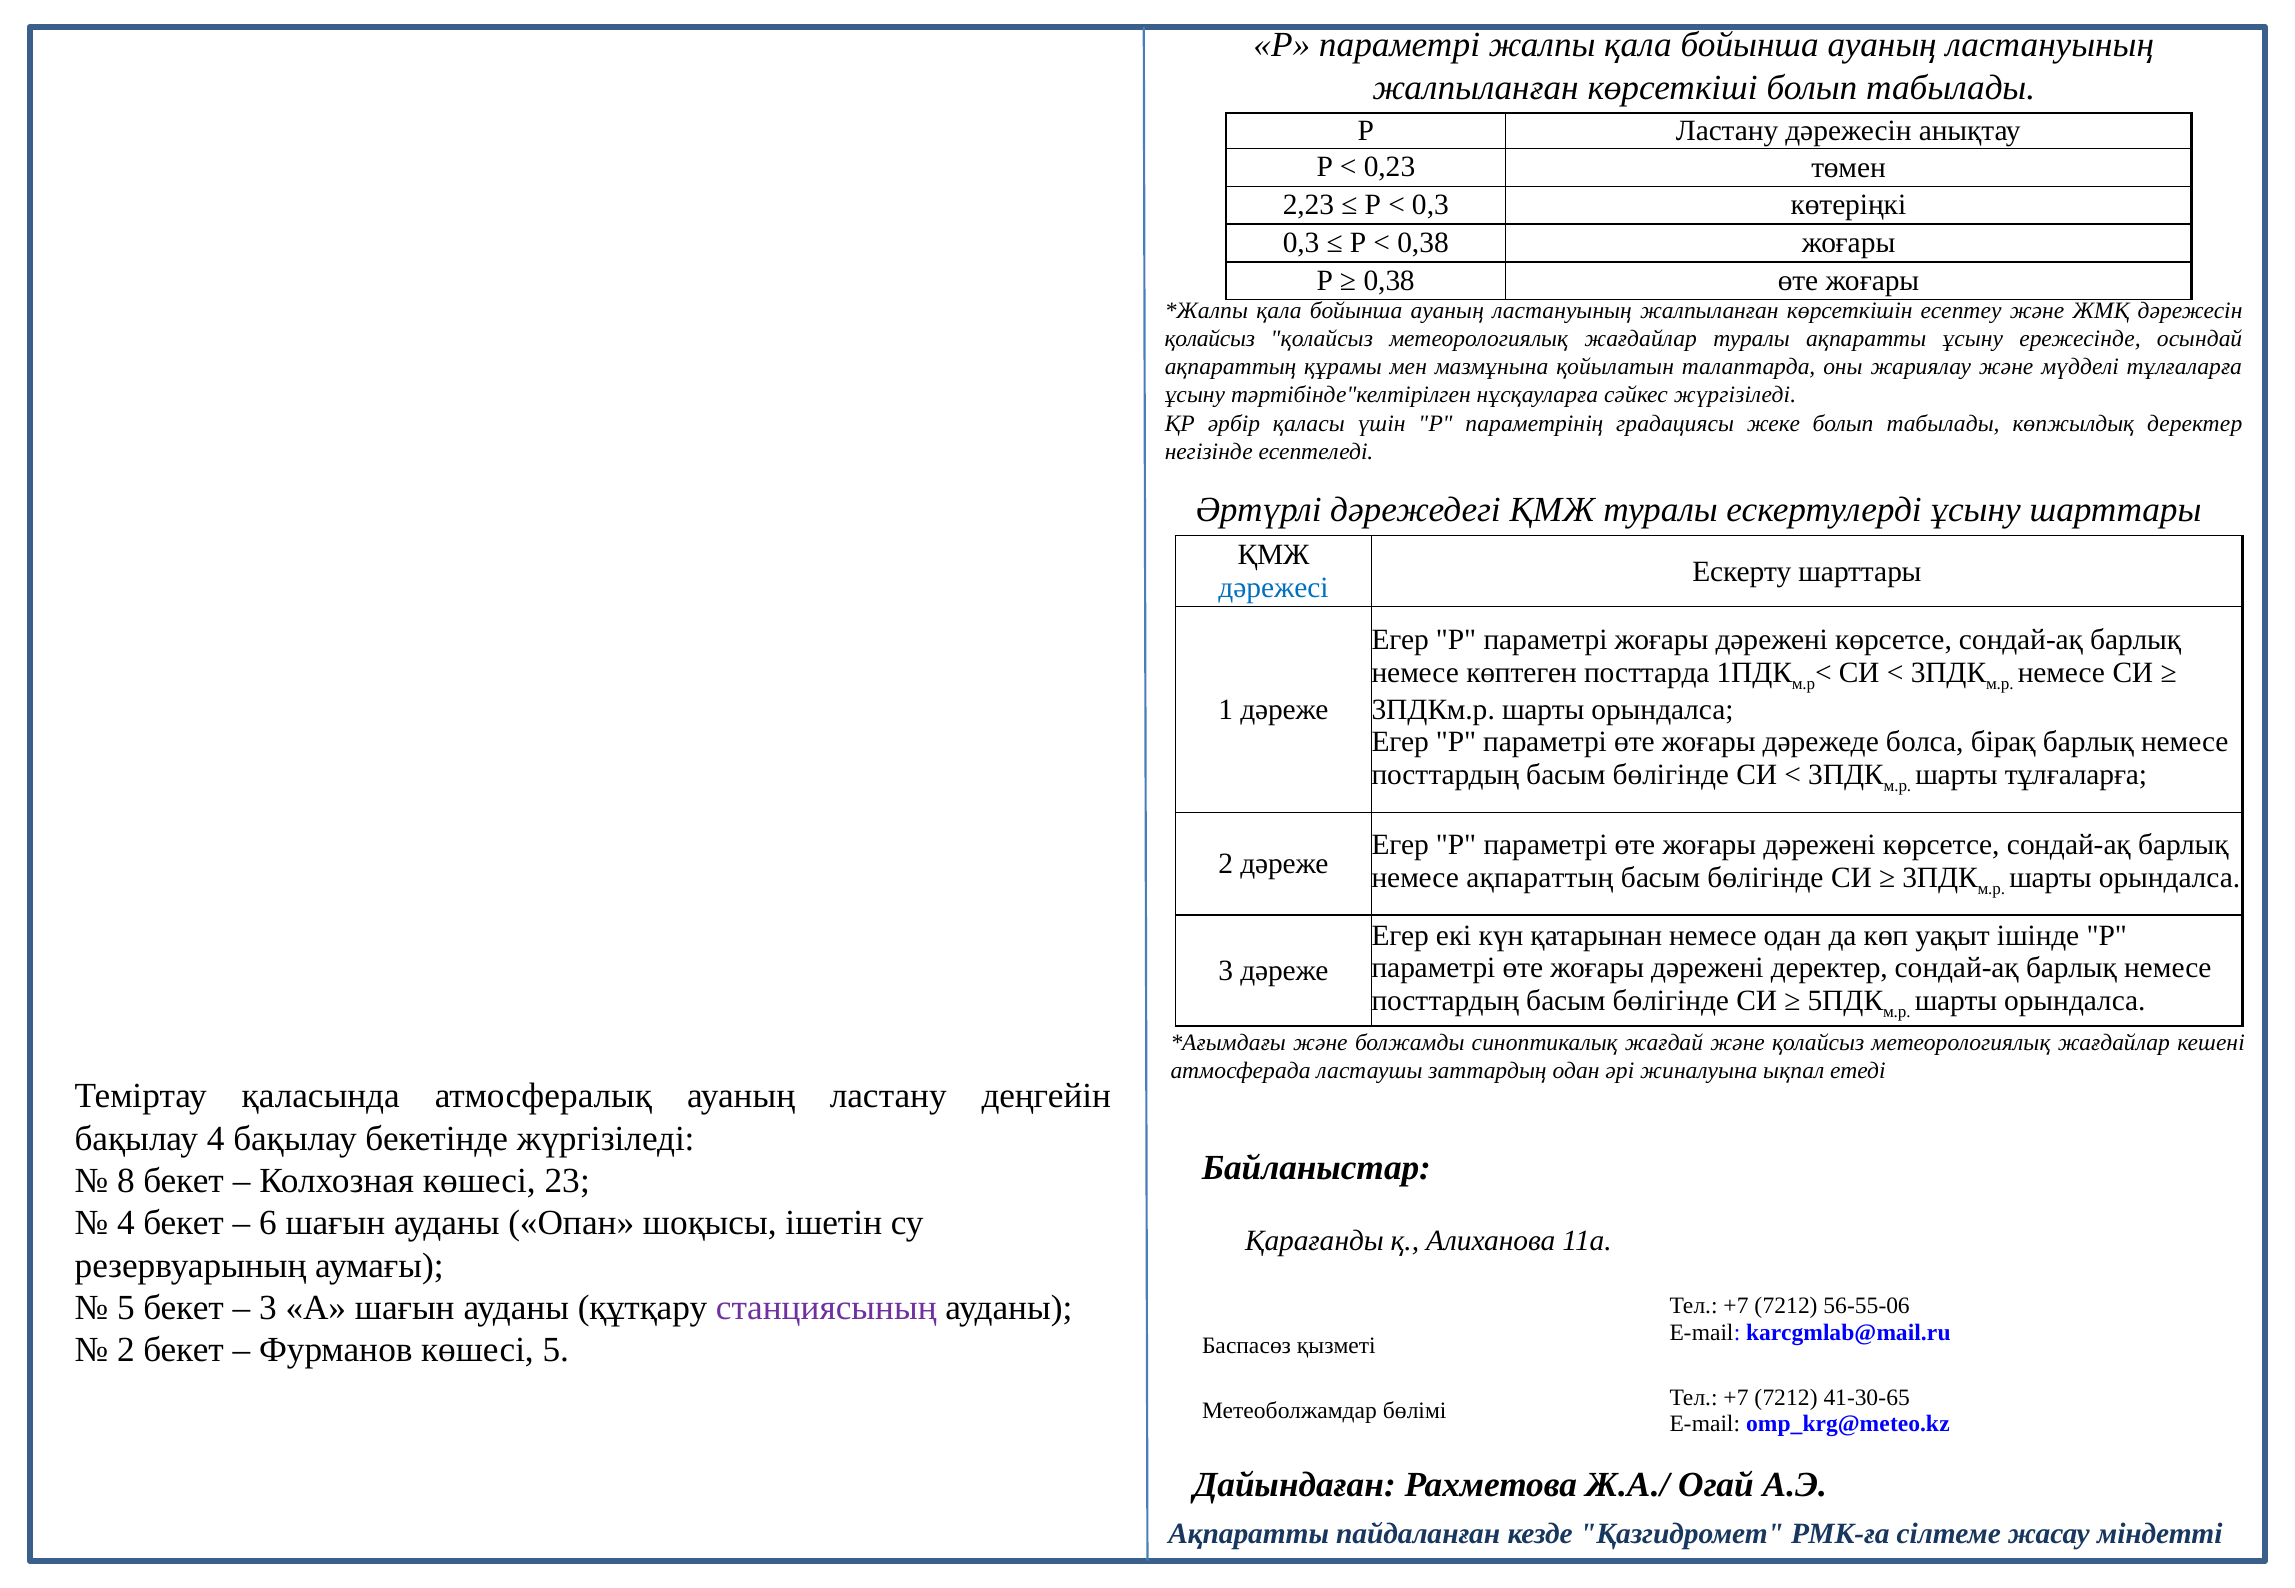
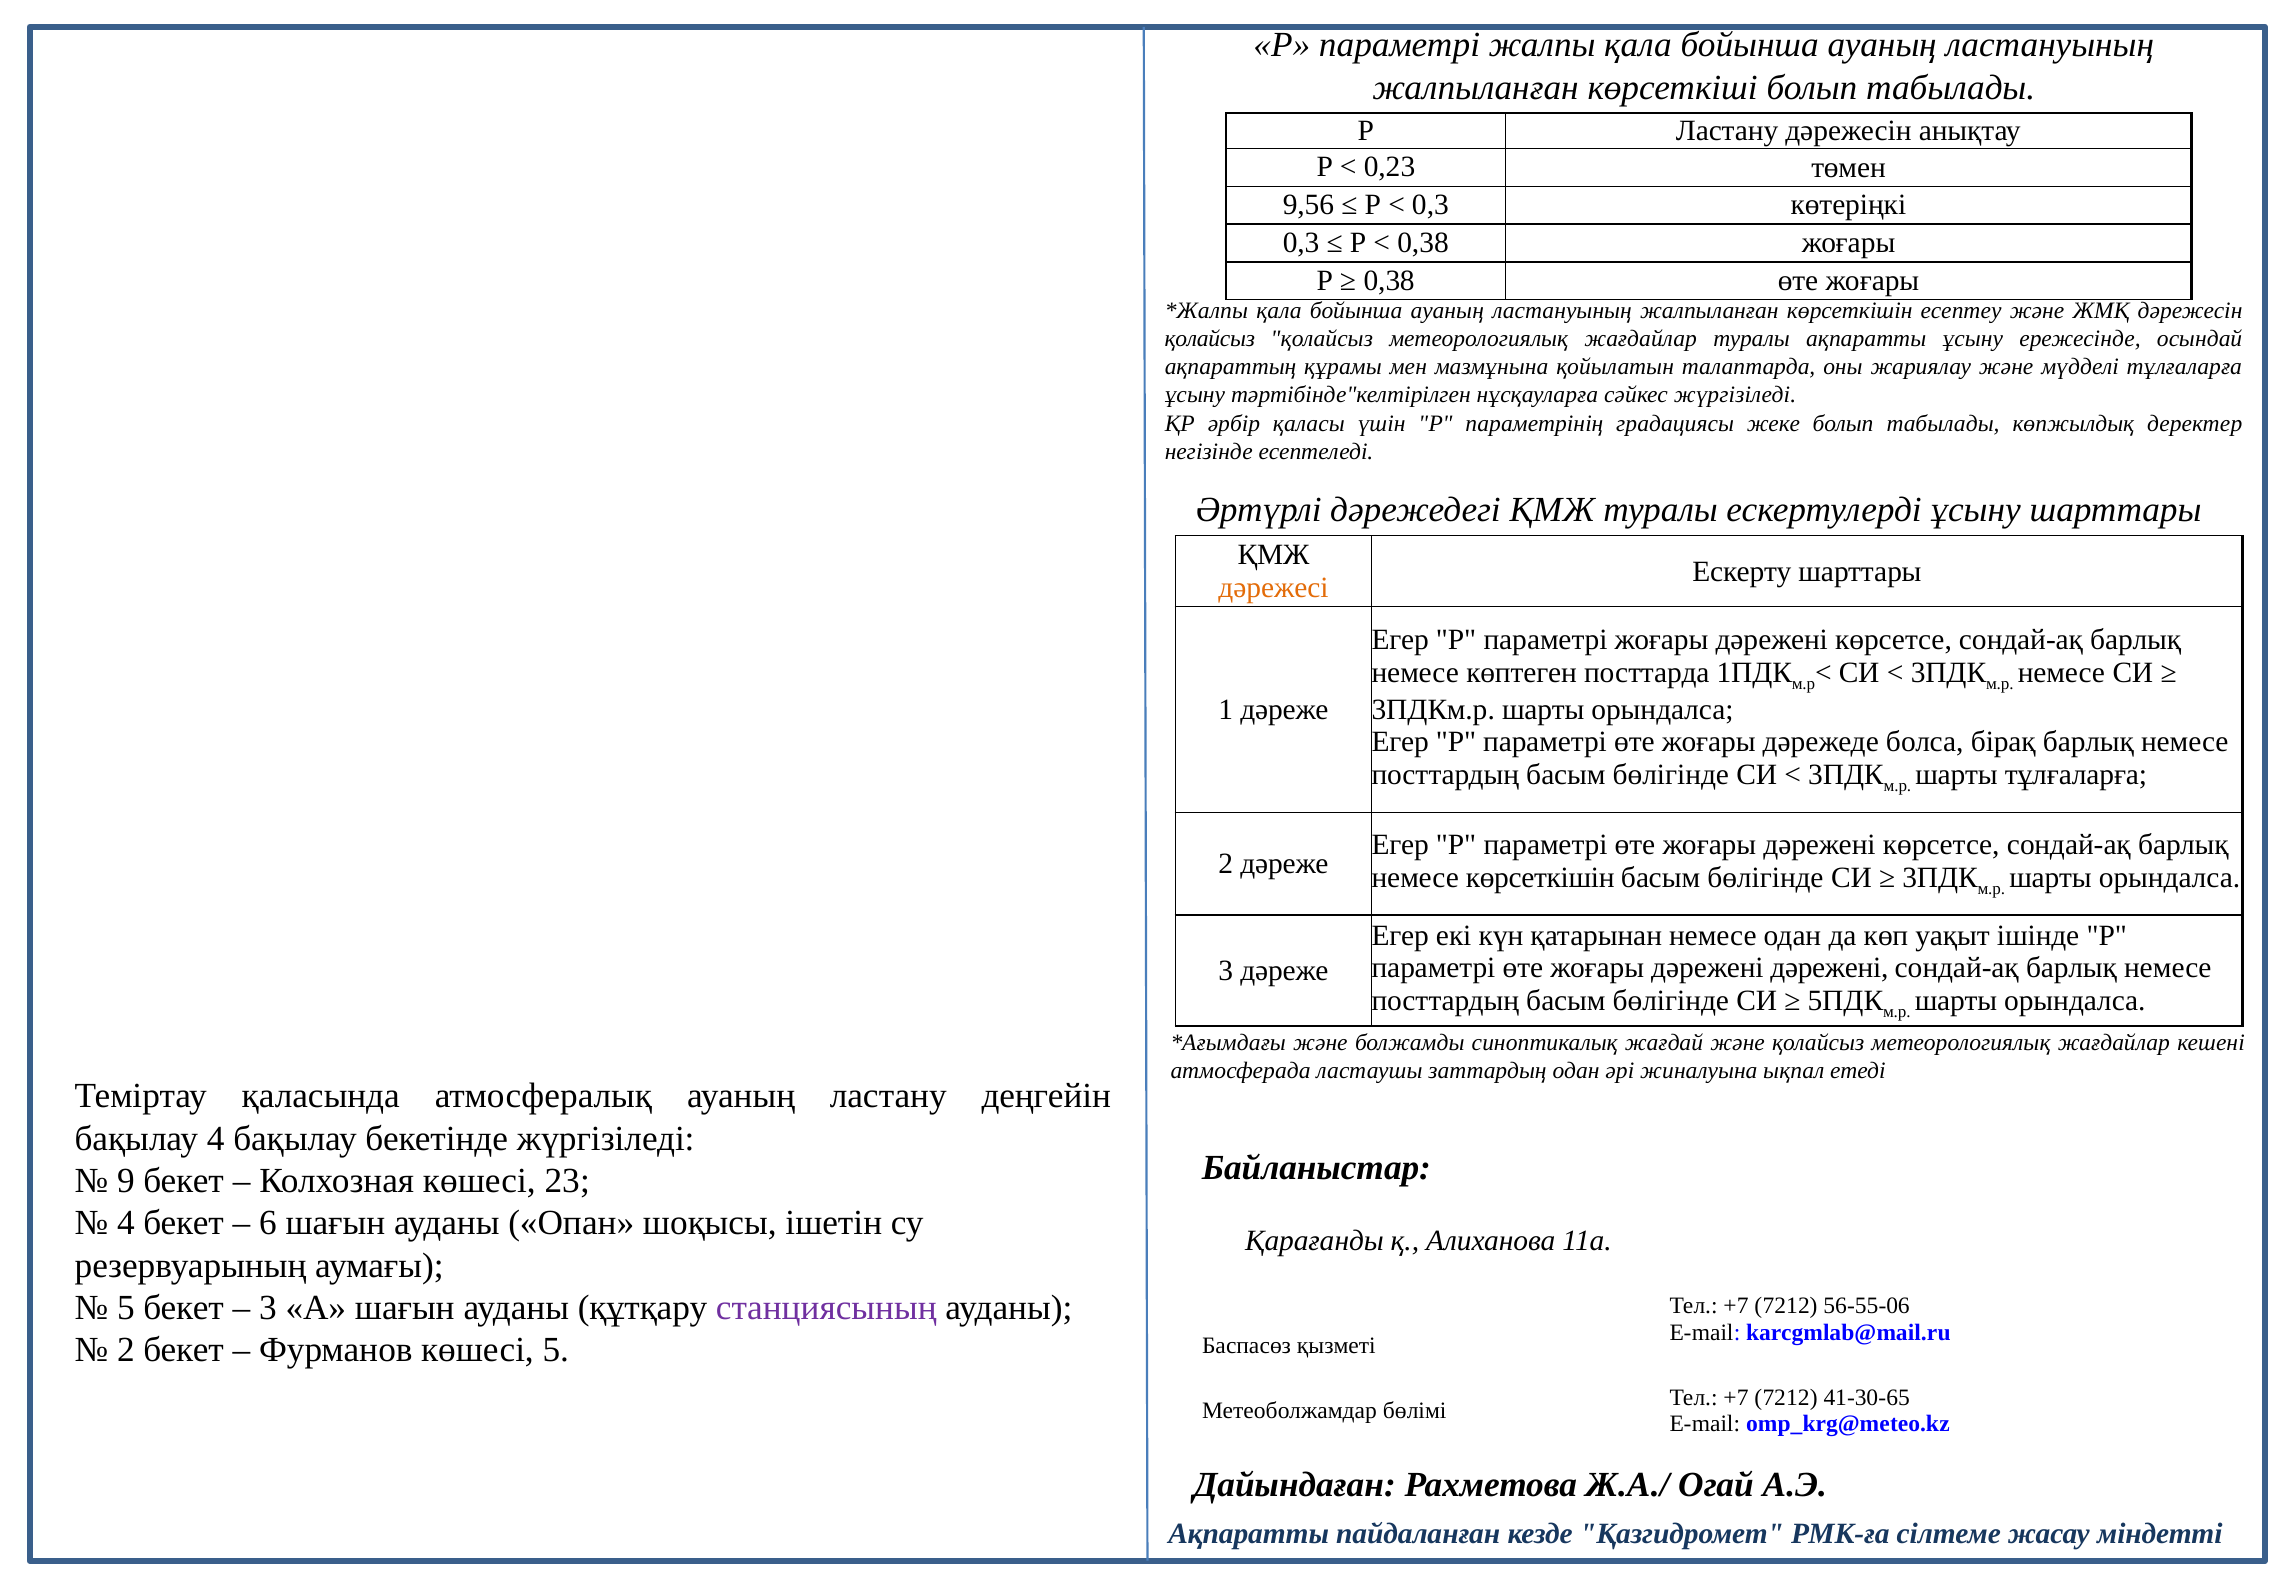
2,23: 2,23 -> 9,56 (1308, 205)
дәрежесі colour: blue -> orange (1274, 588)
немесе ақпараттың: ақпараттың -> көрсеткішін (1540, 878)
дәрежені деректер: деректер -> дәрежені (1829, 969)
8: 8 -> 9 (126, 1182)
